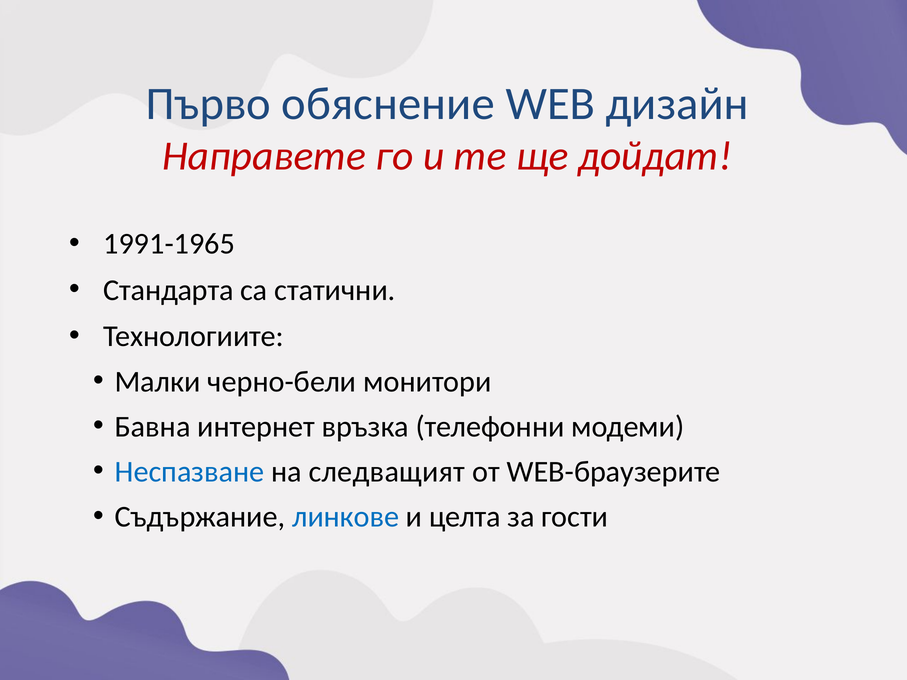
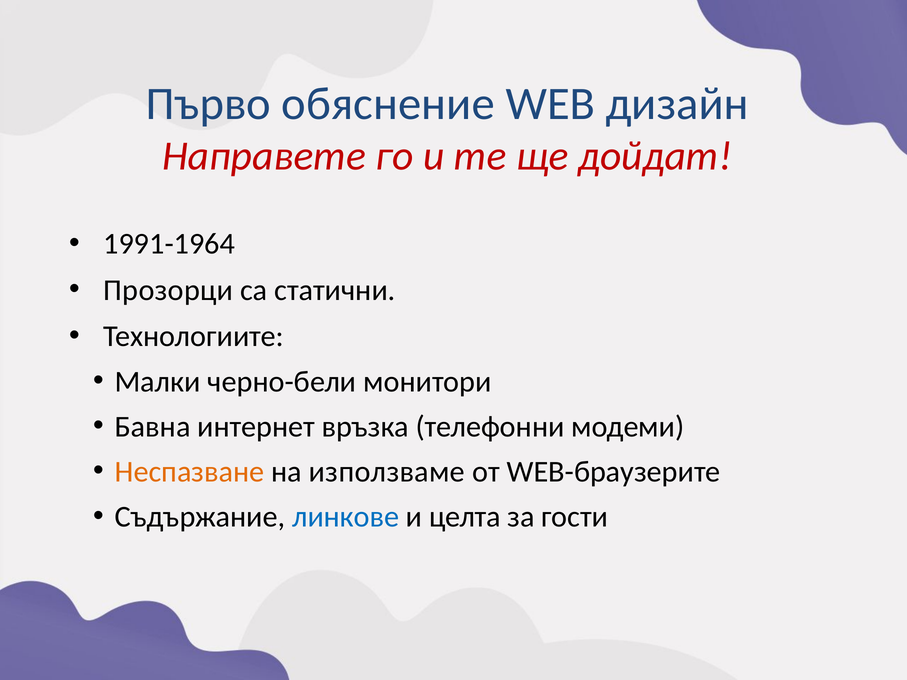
1991-1965: 1991-1965 -> 1991-1964 (169, 244)
Стандарта: Стандарта -> Прозорци (168, 290)
Неспазване colour: blue -> orange (190, 472)
следващият: следващият -> използваме (387, 472)
